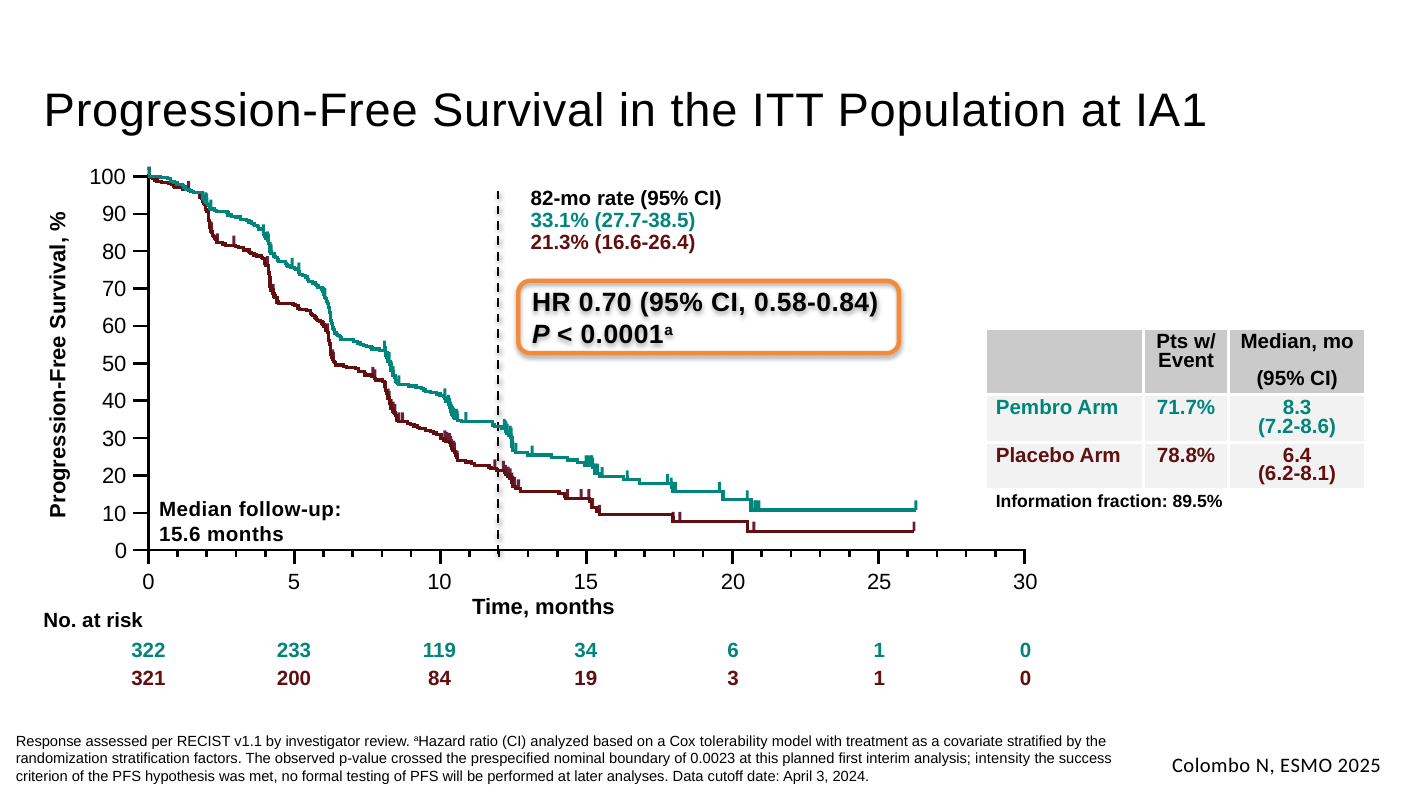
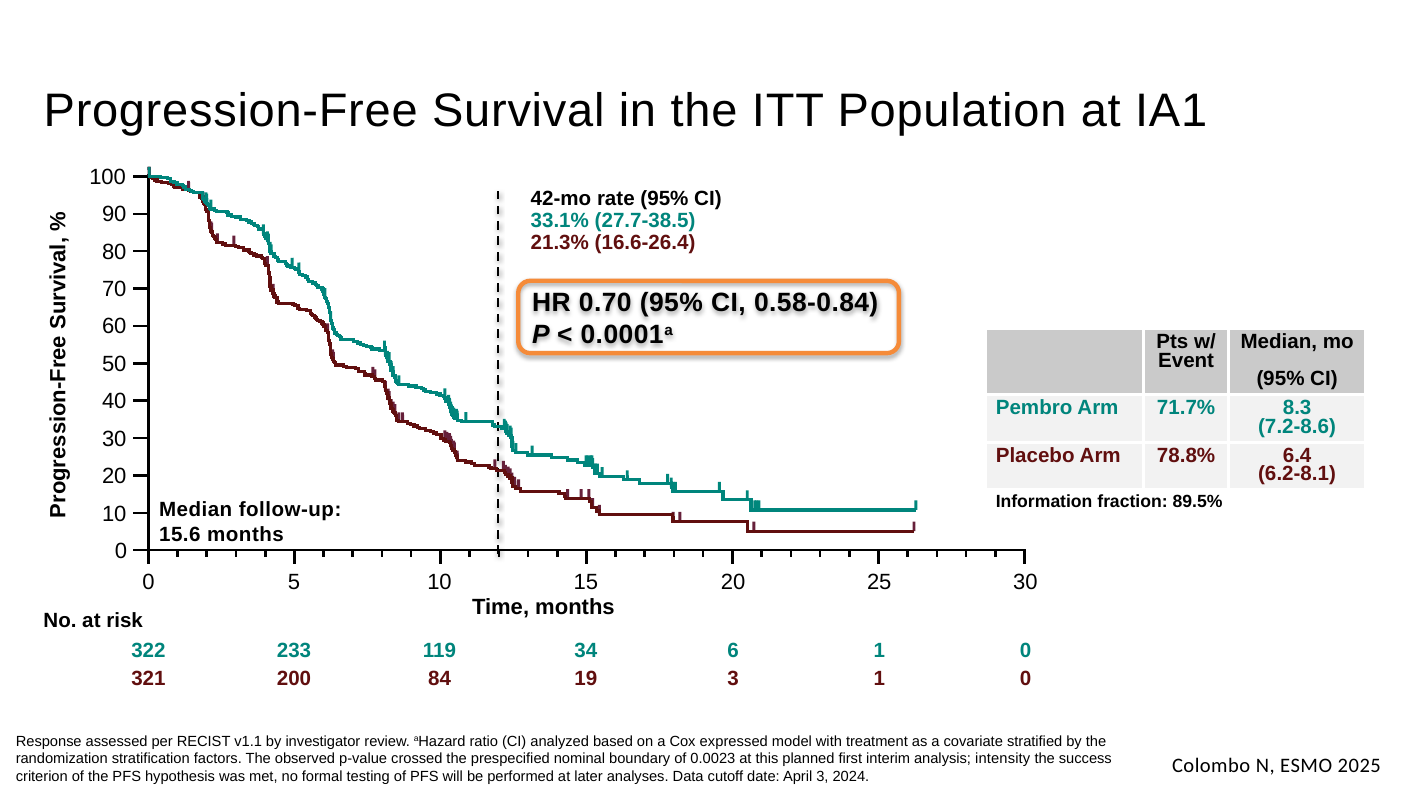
82-mo: 82-mo -> 42-mo (561, 199)
tolerability: tolerability -> expressed (734, 742)
